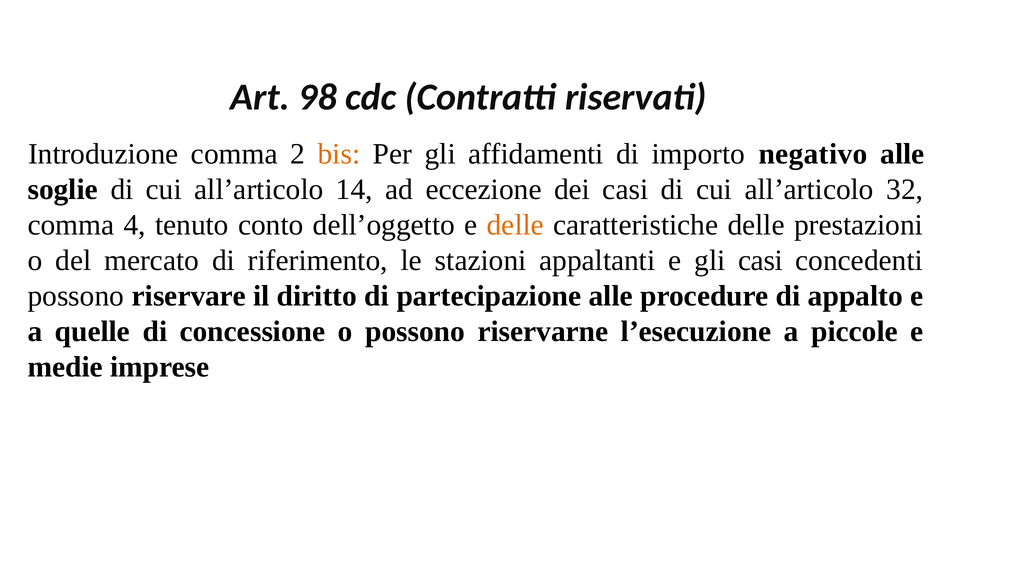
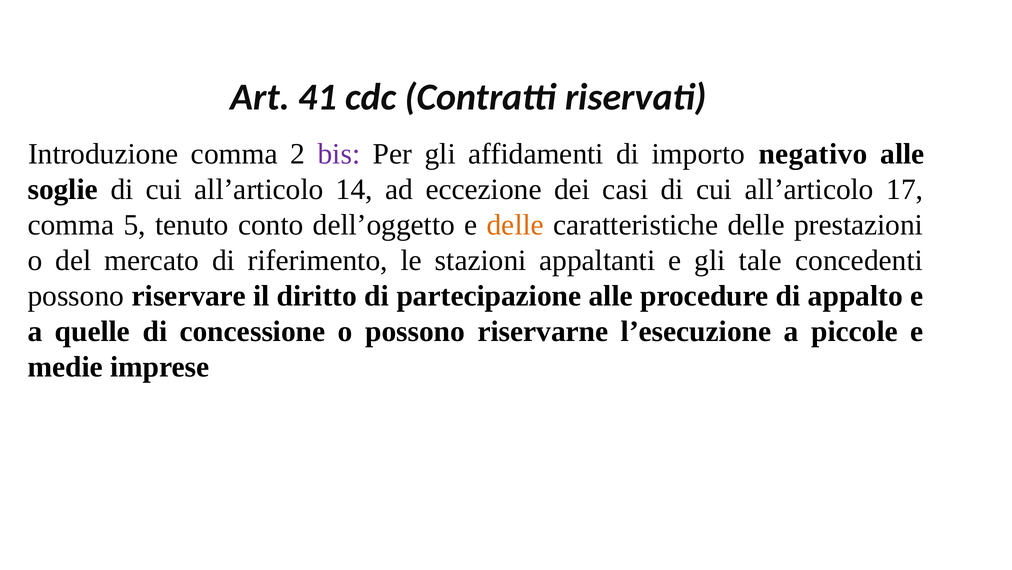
98: 98 -> 41 (318, 97)
bis colour: orange -> purple (339, 154)
32: 32 -> 17 (905, 189)
4: 4 -> 5 (135, 225)
gli casi: casi -> tale (760, 260)
